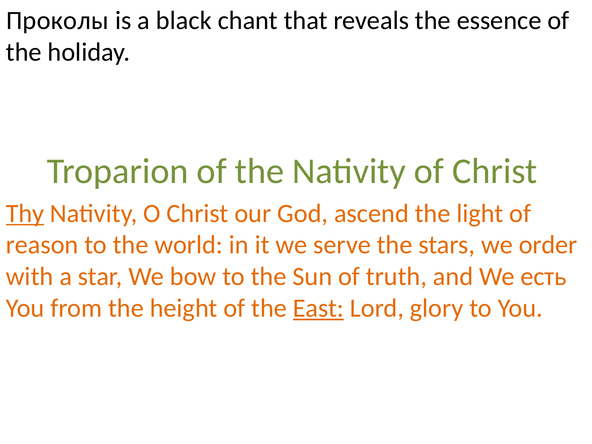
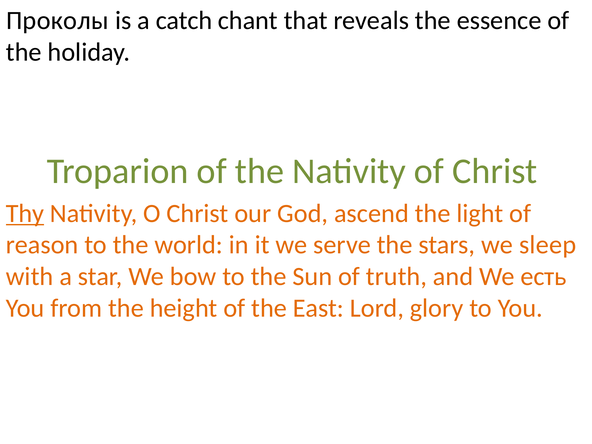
black: black -> catch (184, 21)
order: order -> sleep (548, 245)
East underline: present -> none (318, 308)
